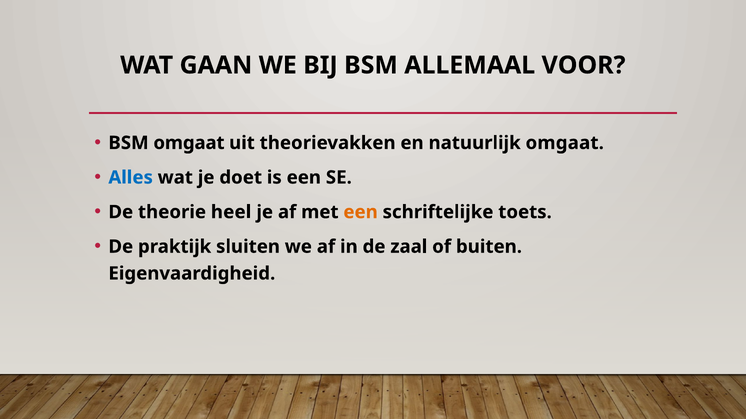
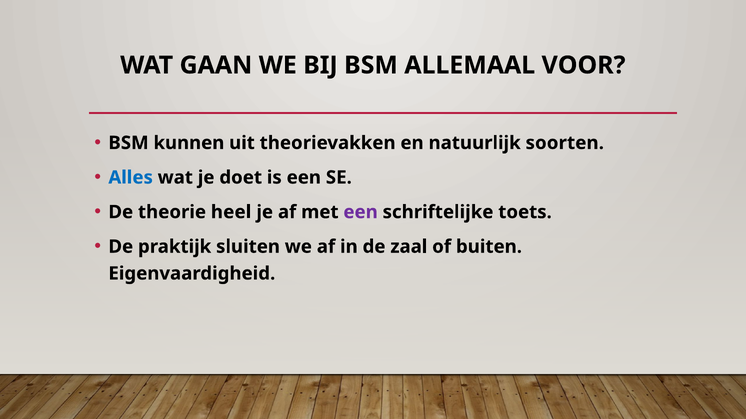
BSM omgaat: omgaat -> kunnen (189, 143)
natuurlijk omgaat: omgaat -> soorten (565, 143)
een colour: orange -> purple (361, 212)
